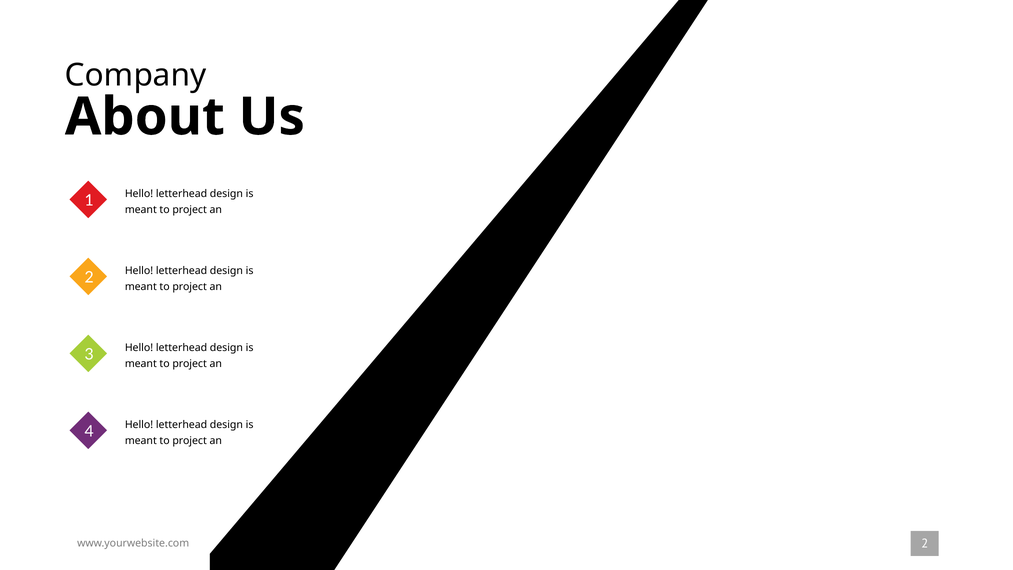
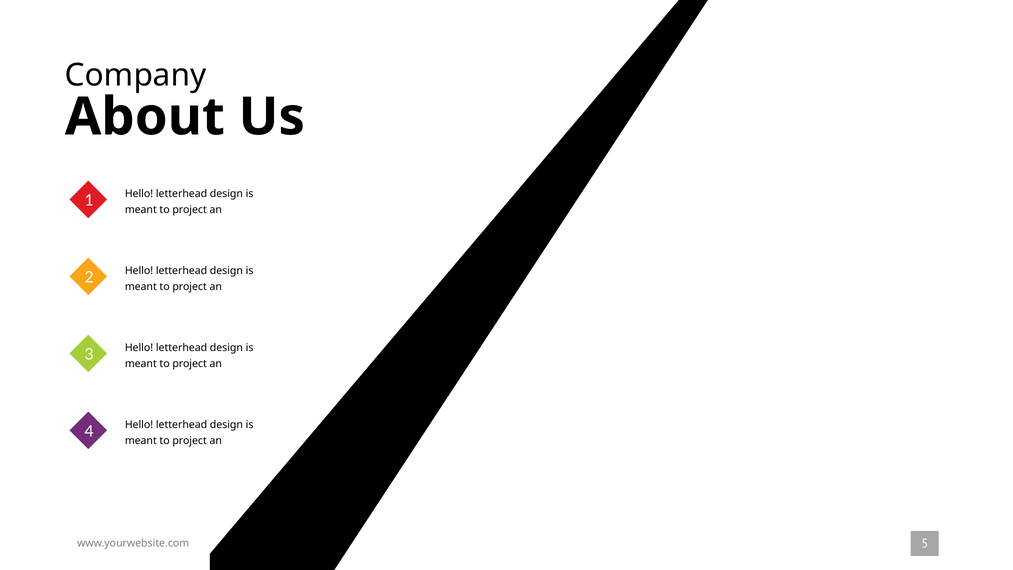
www.yourwebsite.com 2: 2 -> 5 (925, 544)
